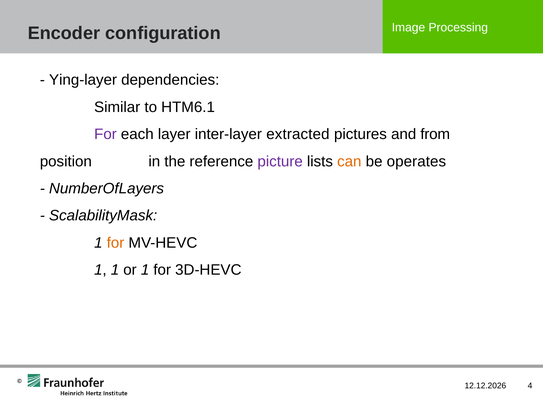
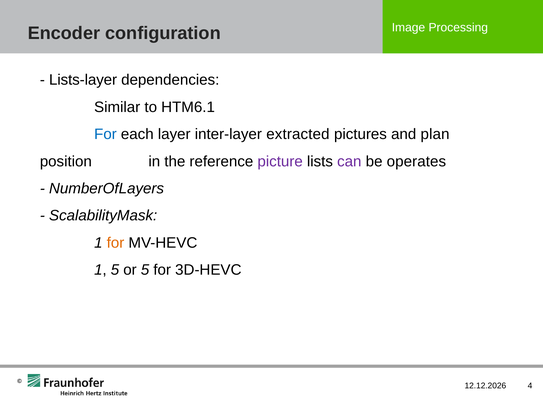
Ying-layer: Ying-layer -> Lists-layer (83, 80)
For colour: purple -> blue (105, 134)
from: from -> plan (435, 134)
can colour: orange -> purple (349, 161)
1 1: 1 -> 5 (115, 270)
or 1: 1 -> 5 (145, 270)
